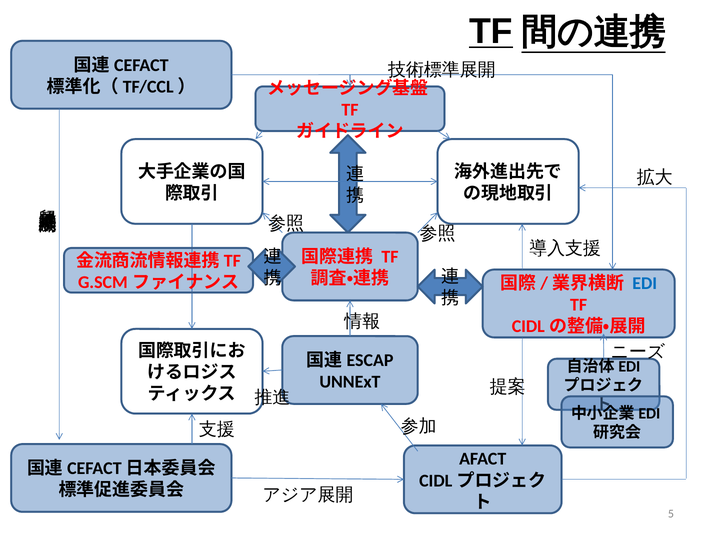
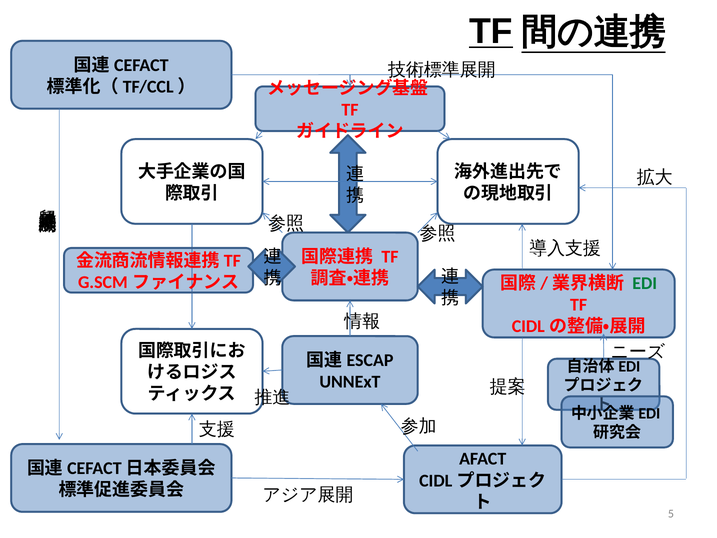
EDI colour: blue -> green (645, 283)
